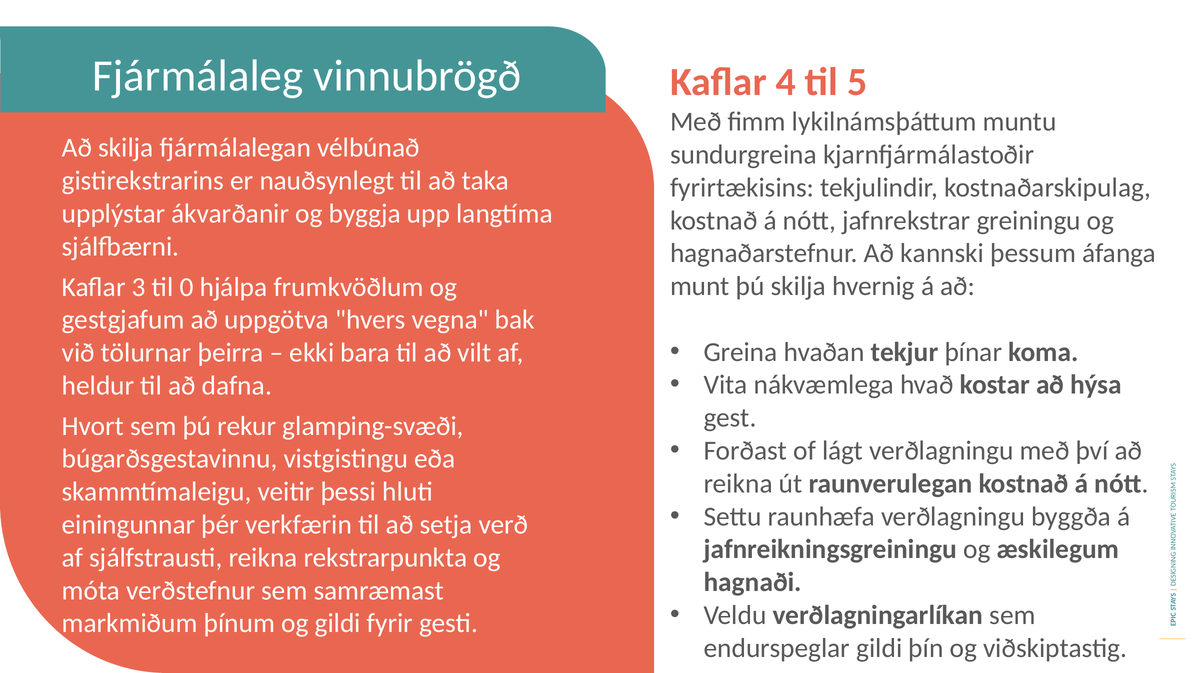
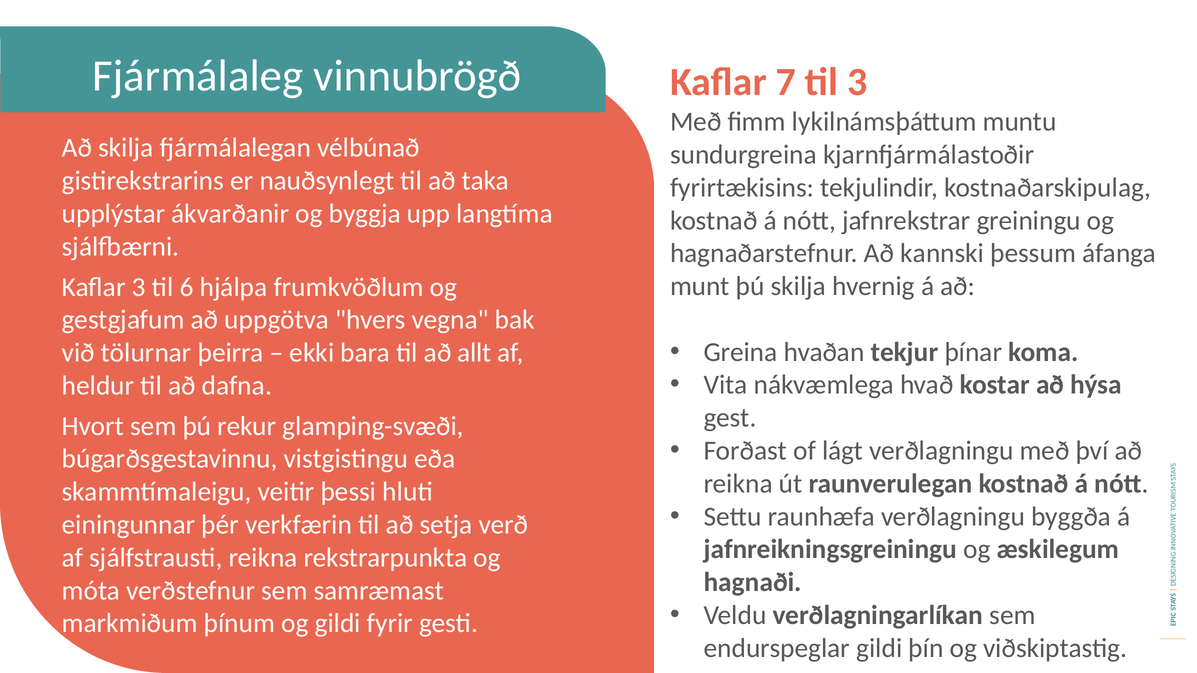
4: 4 -> 7 (786, 82)
til 5: 5 -> 3 (857, 82)
0: 0 -> 6 (186, 287)
vilt: vilt -> allt (474, 353)
